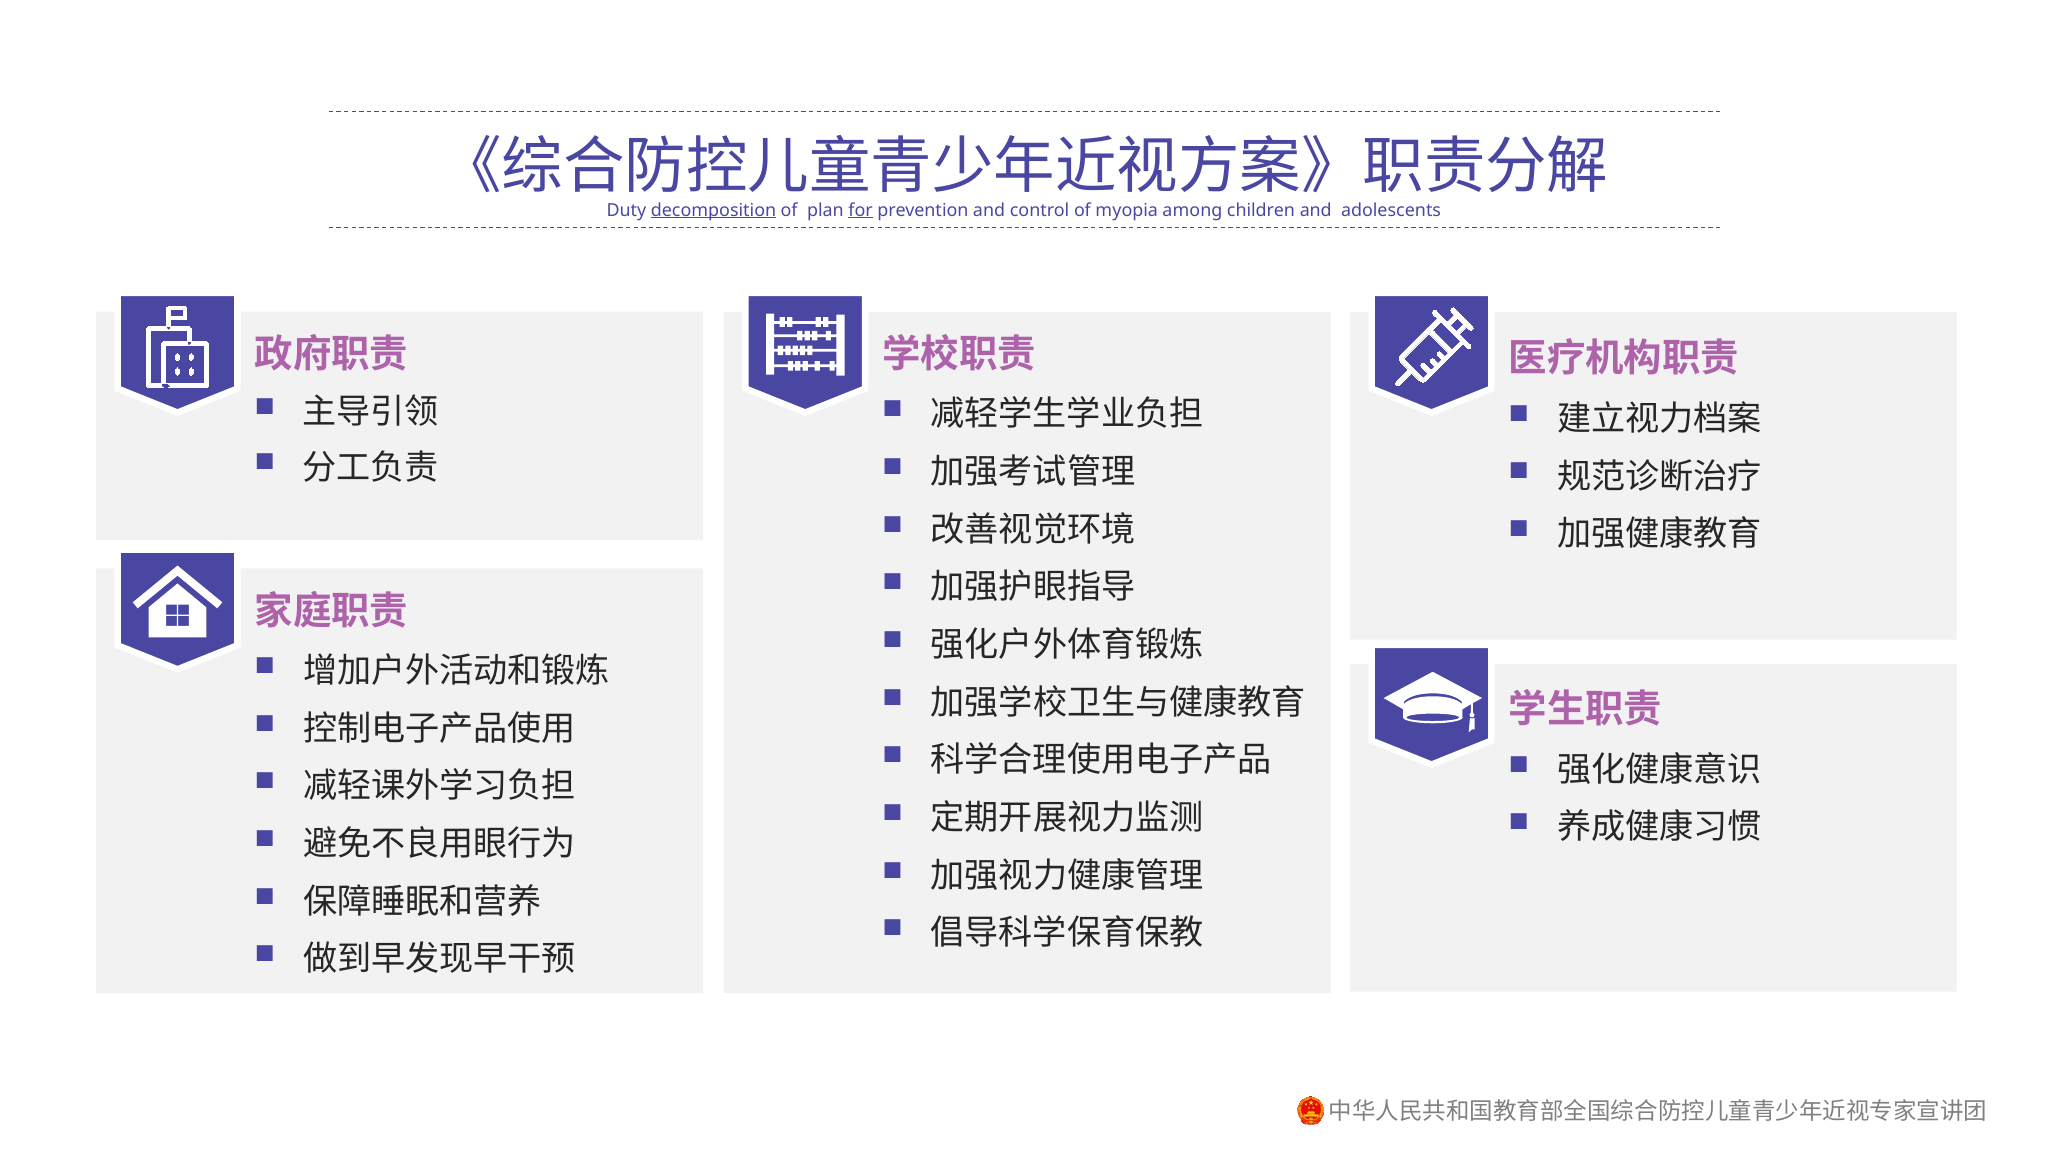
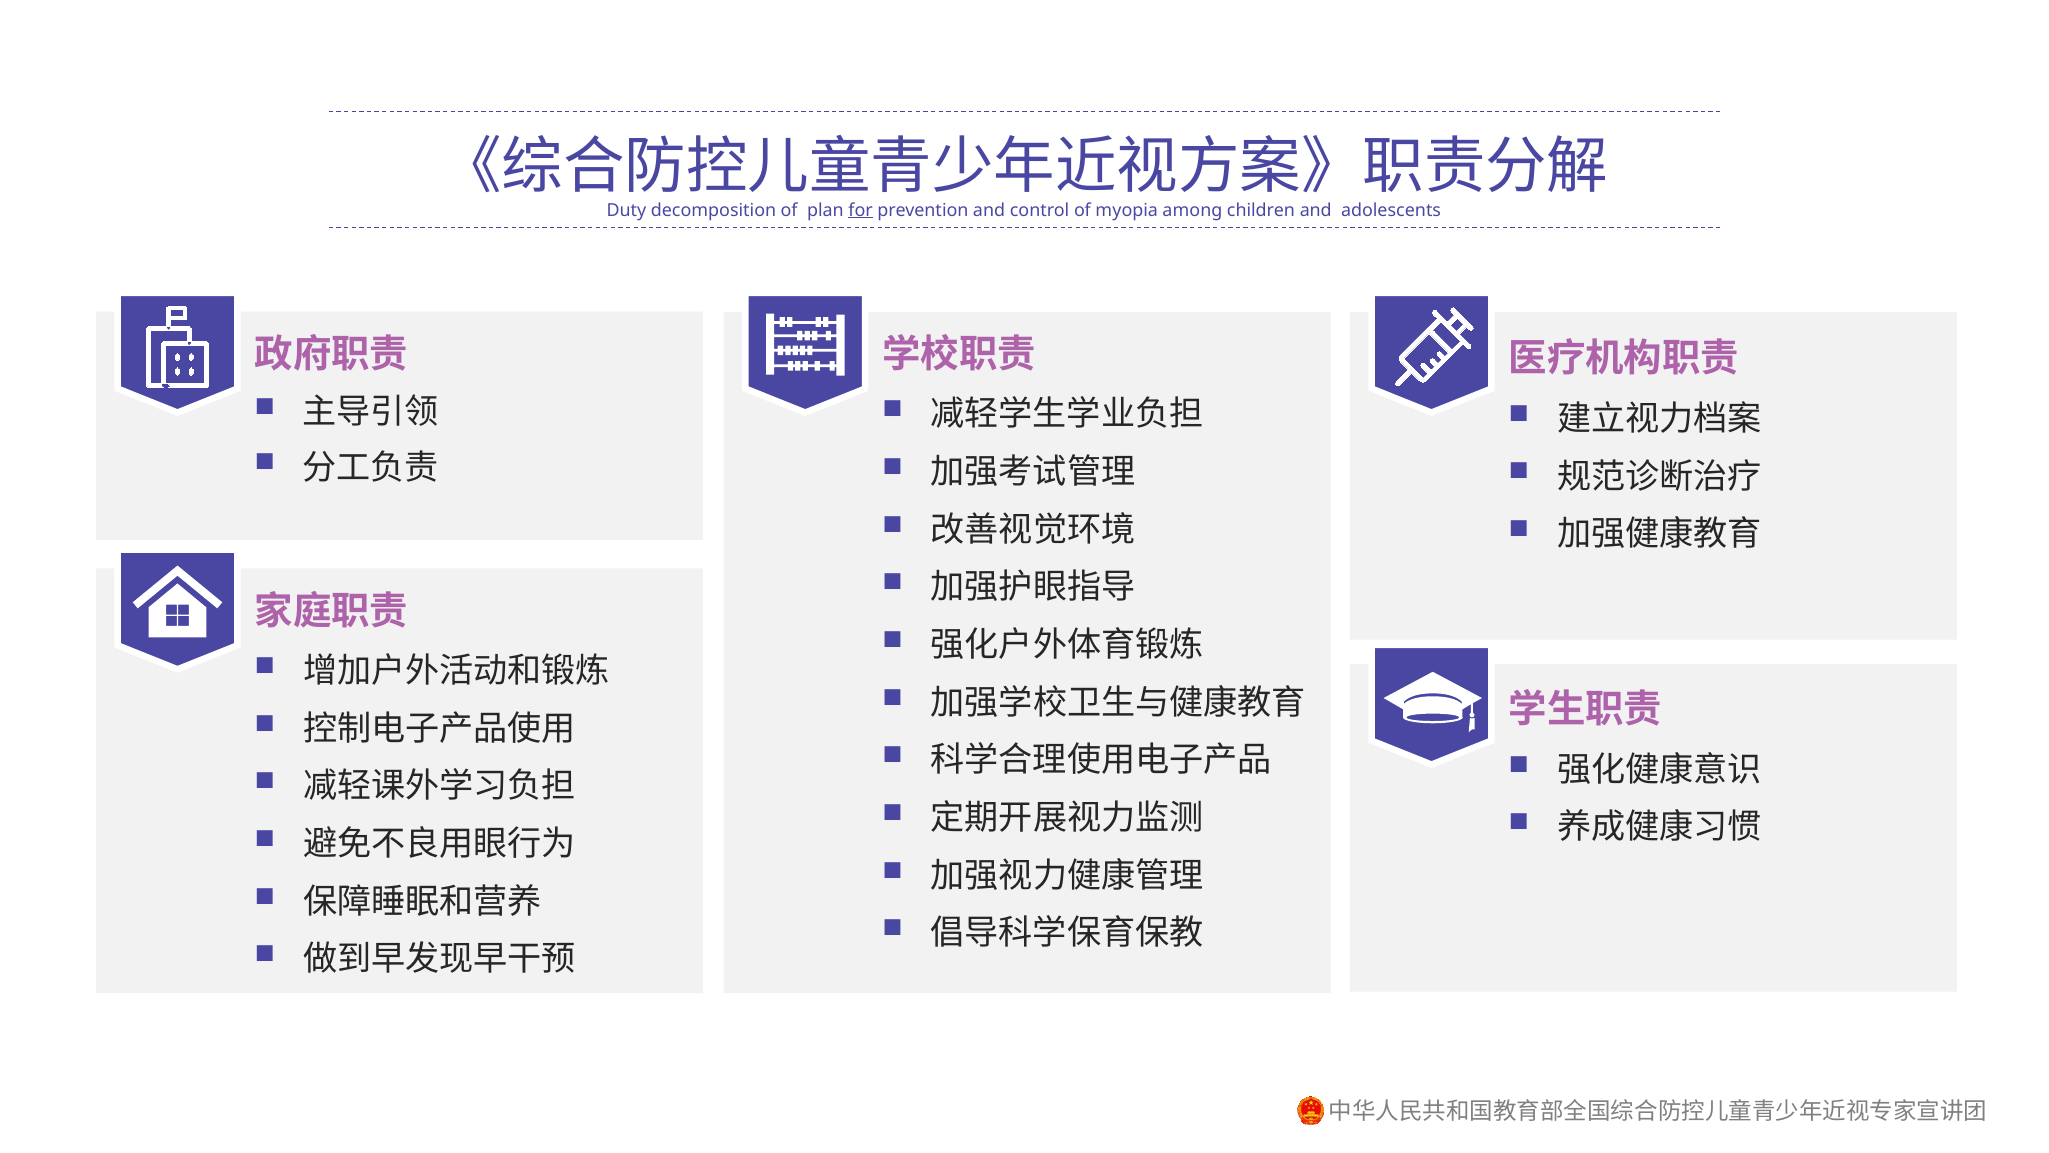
decomposition underline: present -> none (714, 210)
